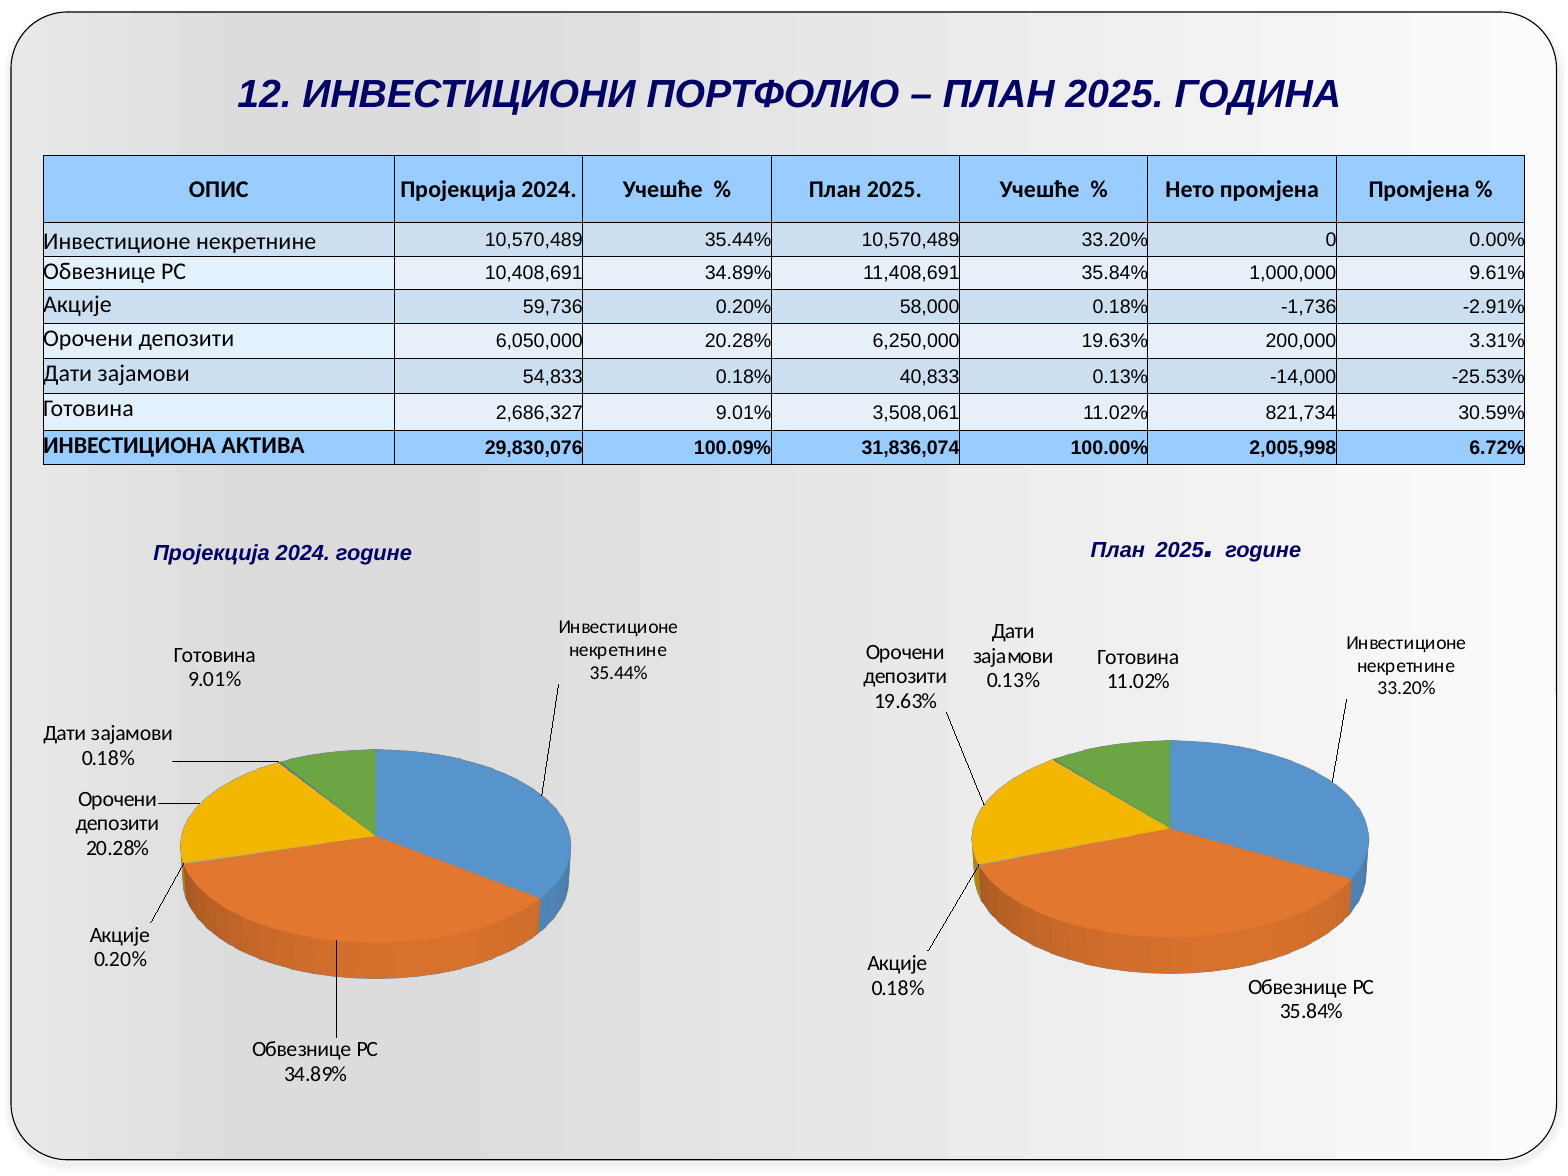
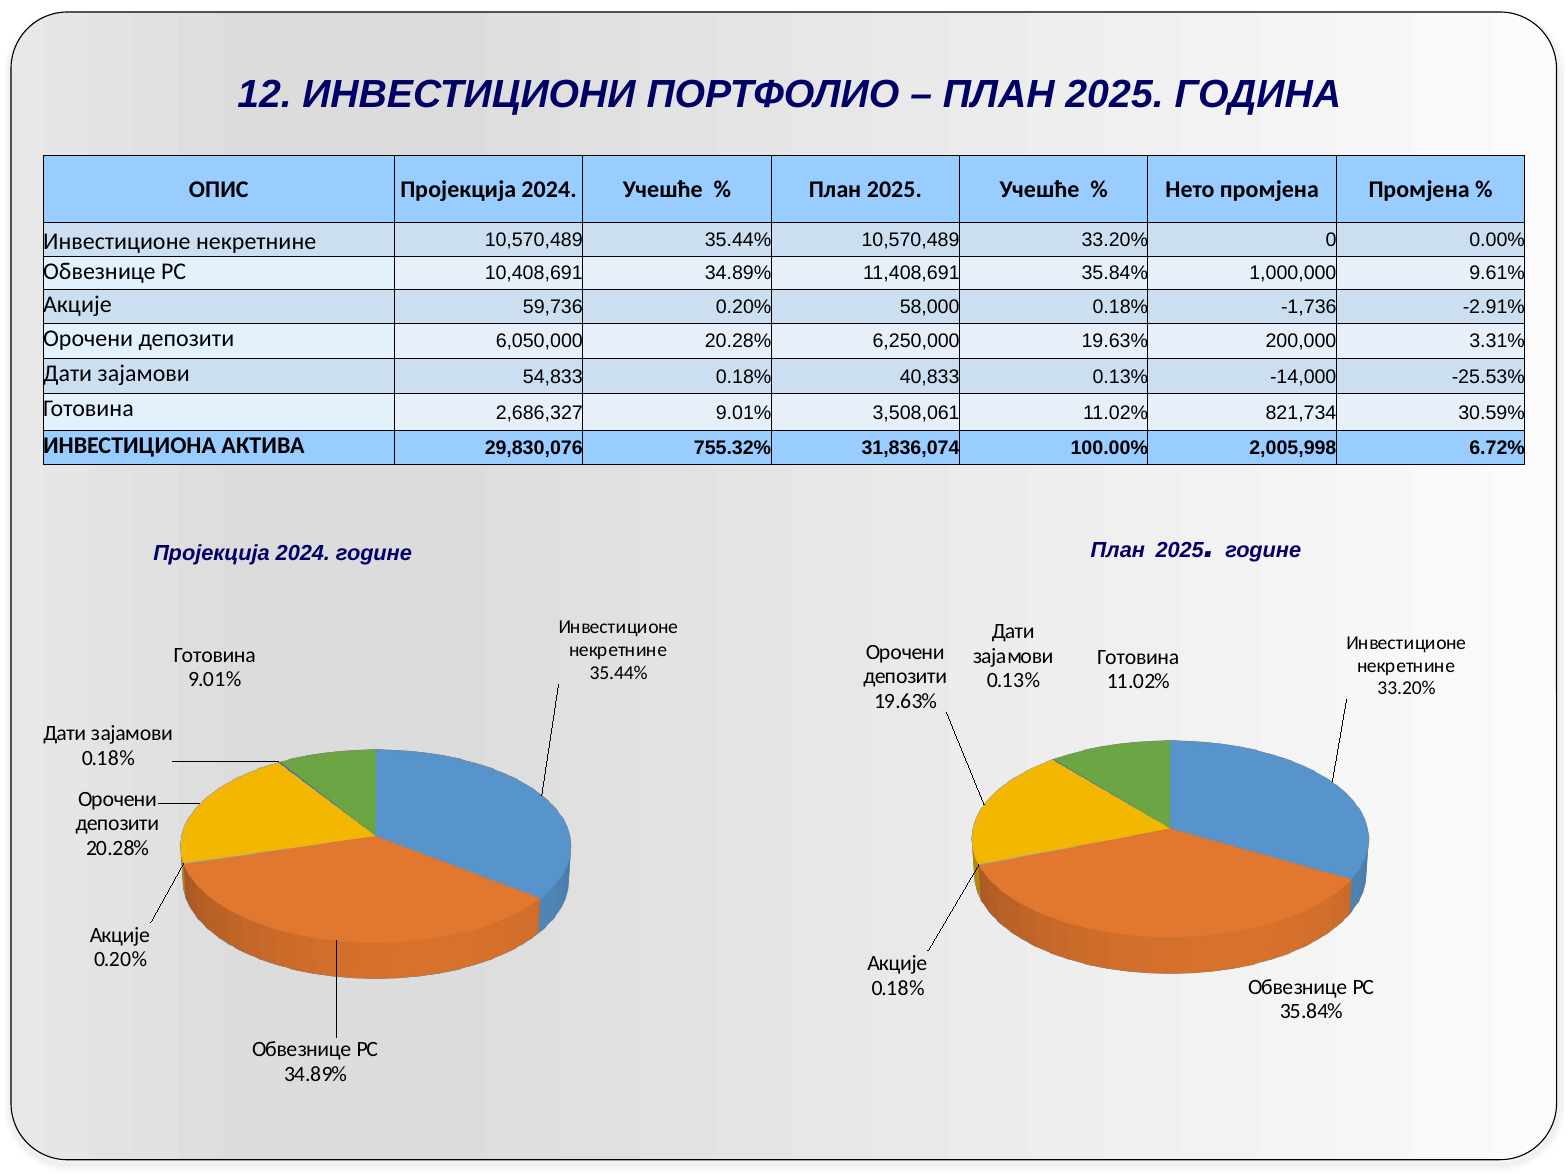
100.09%: 100.09% -> 755.32% (733, 448)
